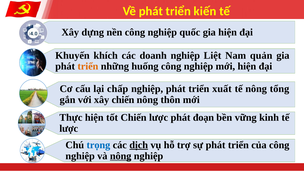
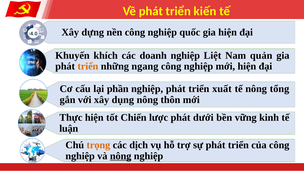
huống: huống -> ngang (145, 66)
chấp: chấp -> phần (118, 89)
xây chiến: chiến -> dụng (123, 100)
đoạn: đoạn -> dưới (203, 118)
lược: lược -> luận (69, 129)
trọng colour: blue -> orange (98, 145)
dịch underline: present -> none (139, 145)
